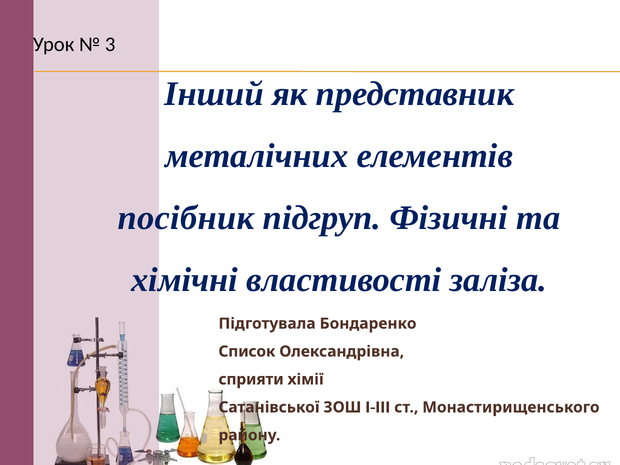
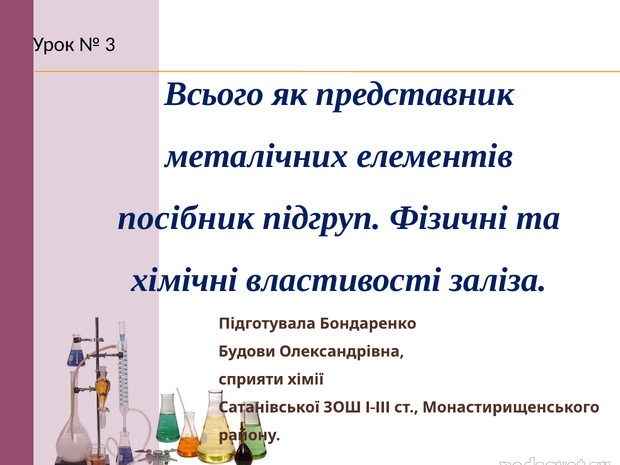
Інший: Інший -> Всього (214, 94)
Список: Список -> Будови (247, 351)
